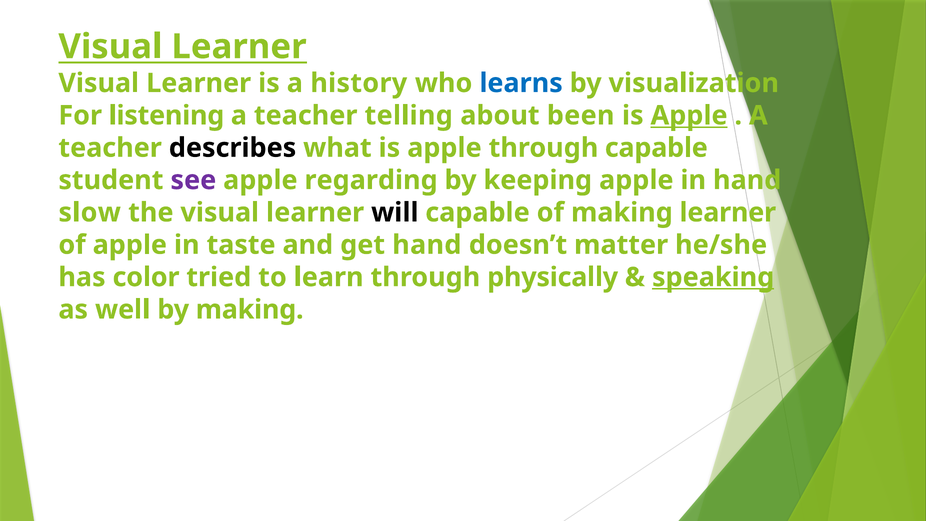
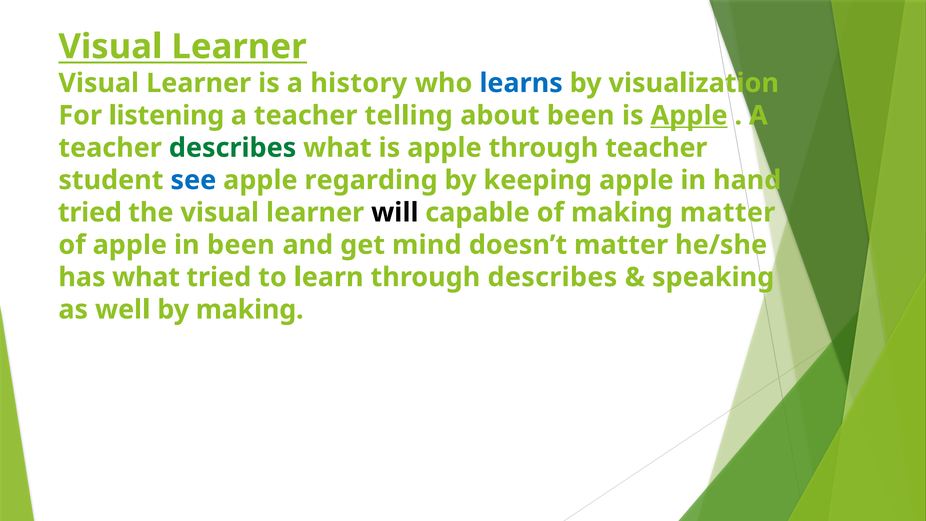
describes colour: black -> green (233, 148)
through capable: capable -> teacher (656, 148)
see colour: purple -> blue (193, 180)
slow: slow -> tried (90, 213)
making learner: learner -> matter (728, 213)
in taste: taste -> been (241, 245)
get hand: hand -> mind (427, 245)
has color: color -> what (146, 277)
through physically: physically -> describes (552, 277)
speaking underline: present -> none (713, 277)
